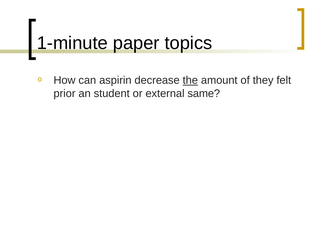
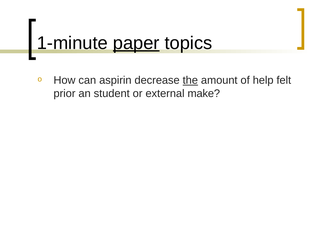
paper underline: none -> present (136, 43)
they: they -> help (263, 80)
same: same -> make (204, 93)
